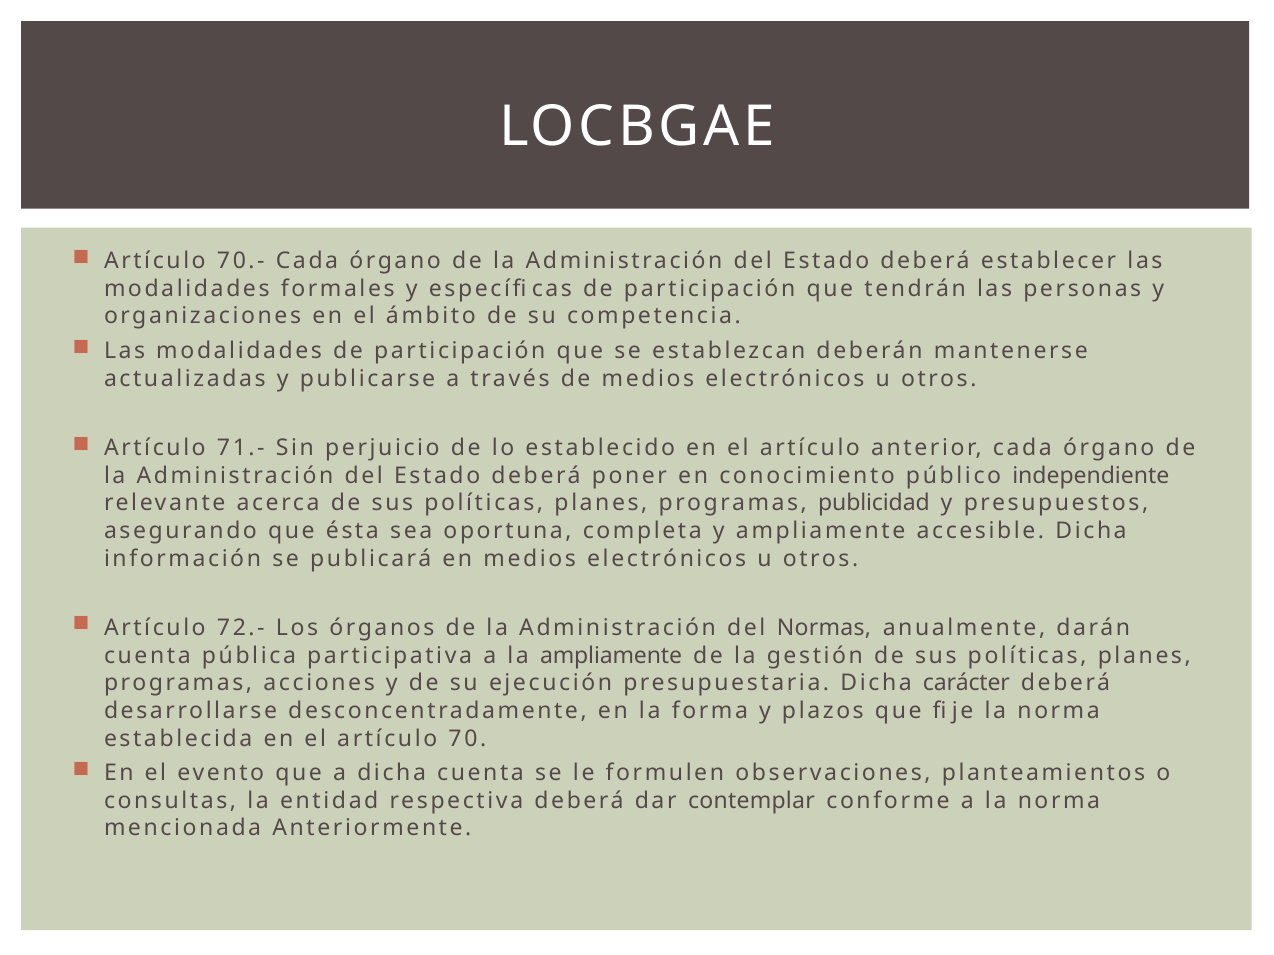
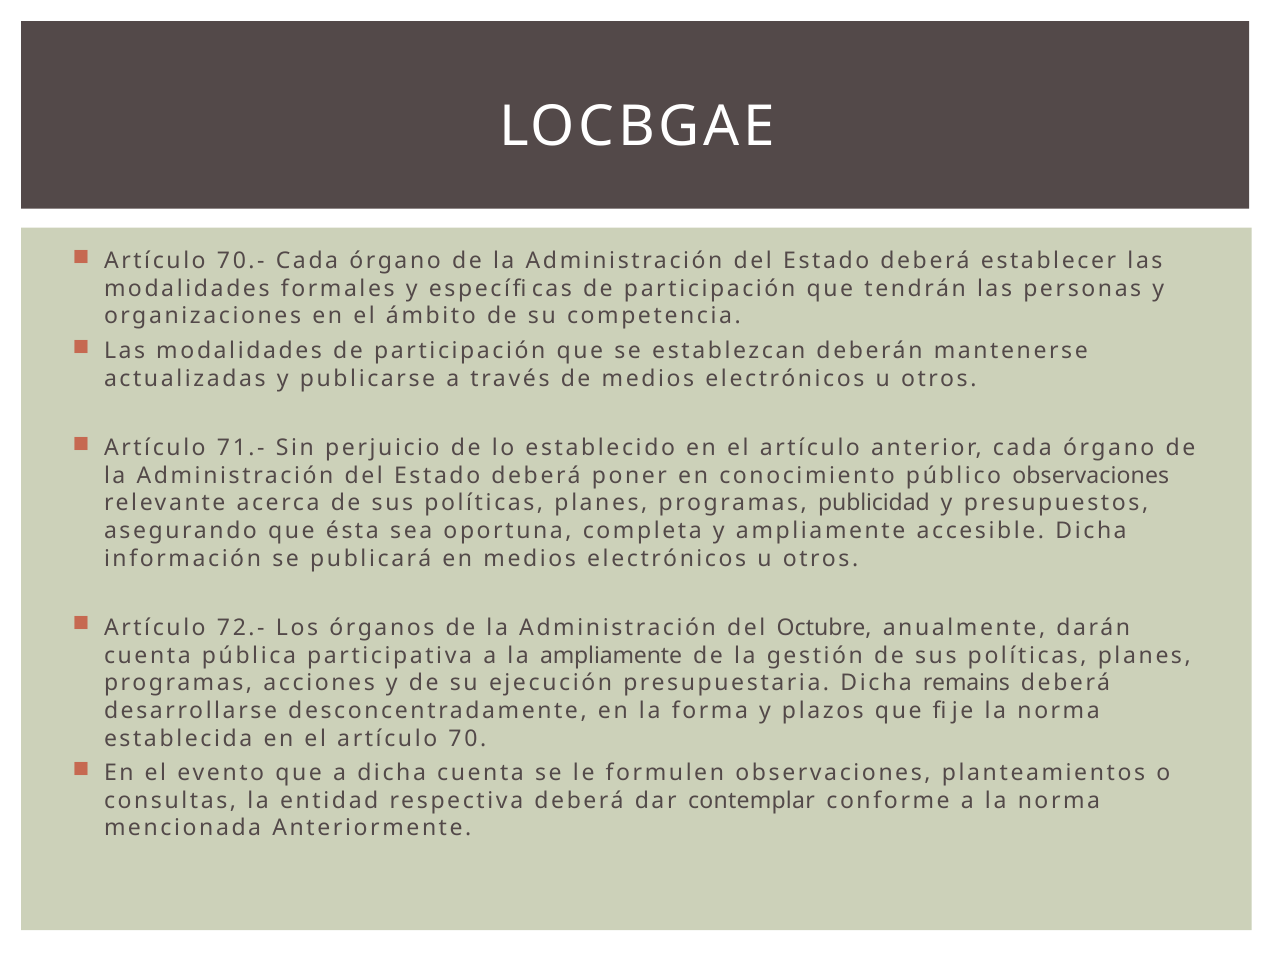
público independiente: independiente -> observaciones (1091, 476)
Normas: Normas -> Octubre (824, 628)
carácter: carácter -> remains (966, 684)
